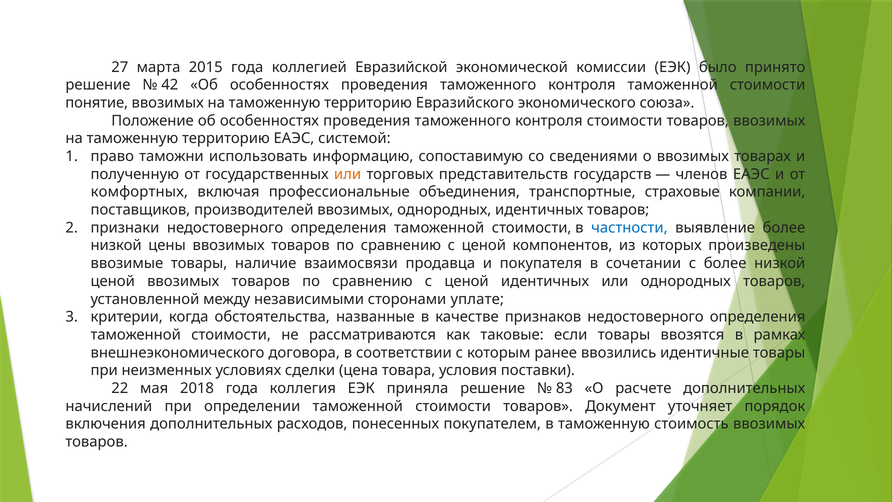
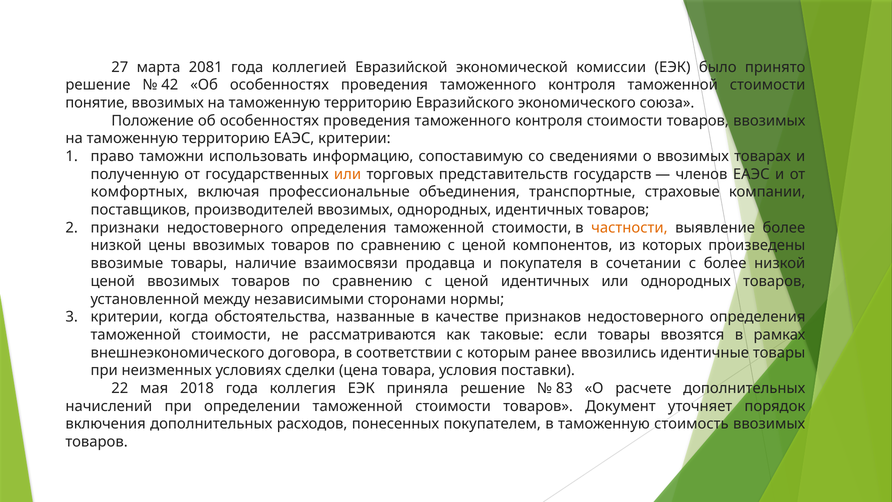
2015: 2015 -> 2081 (206, 67)
ЕАЭС системой: системой -> критерии (354, 138)
частности colour: blue -> orange (629, 228)
уплате: уплате -> нормы (477, 299)
